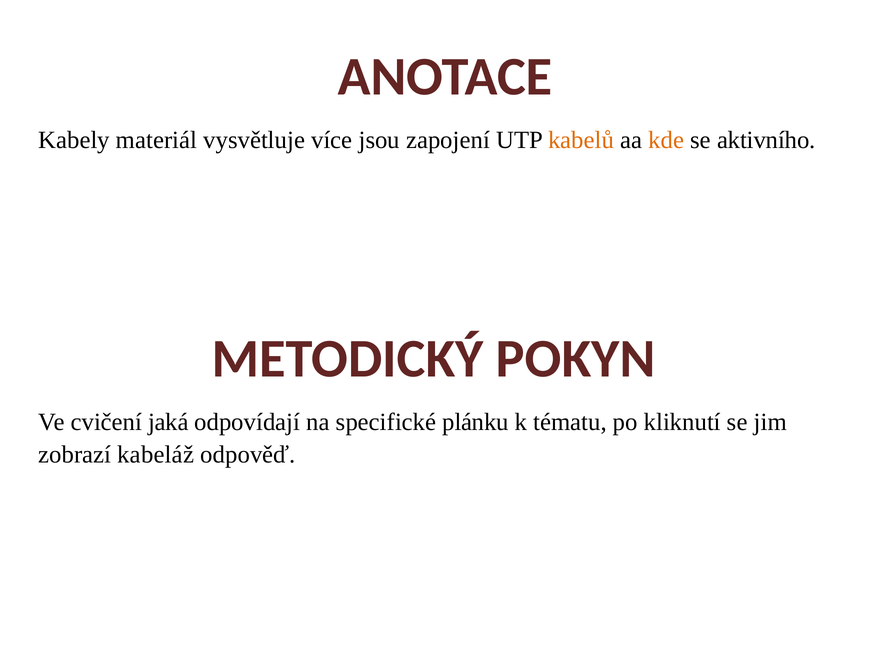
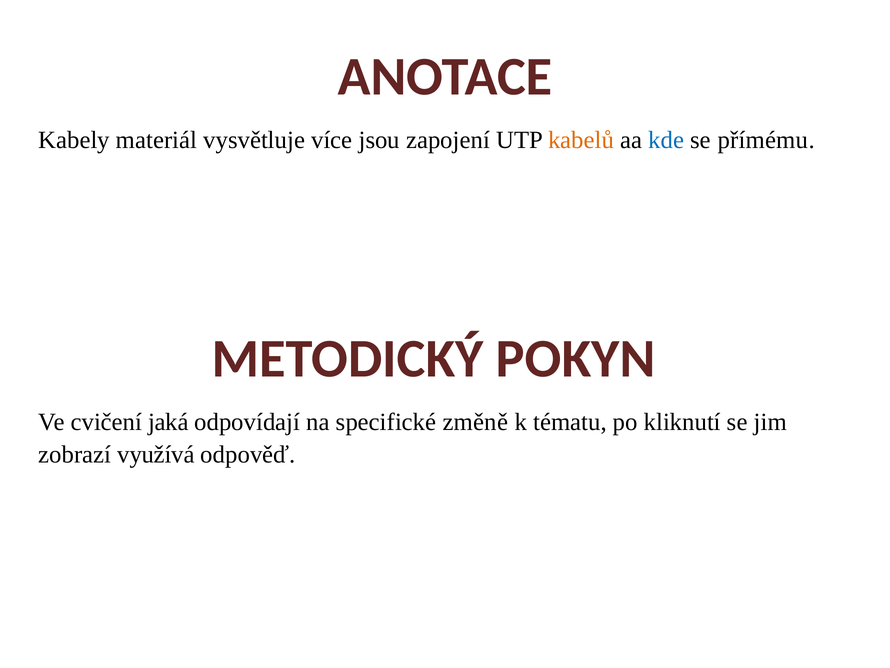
kde colour: orange -> blue (666, 140)
aktivního: aktivního -> přímému (766, 140)
plánku: plánku -> změně (475, 422)
kabeláž: kabeláž -> využívá (156, 454)
